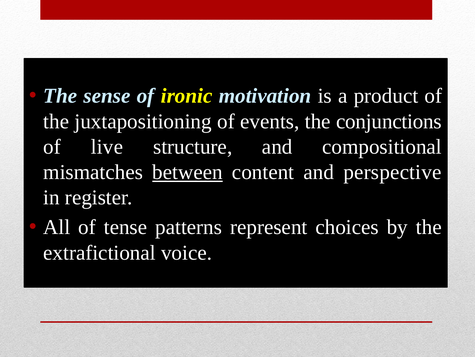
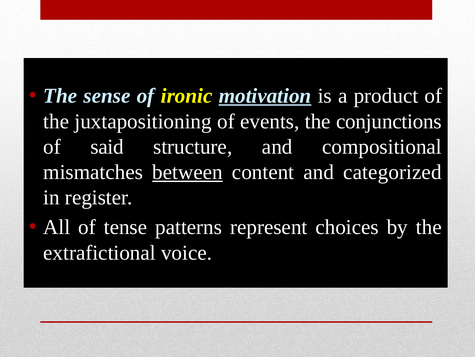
motivation underline: none -> present (265, 96)
live: live -> said (107, 147)
perspective: perspective -> categorized (392, 172)
